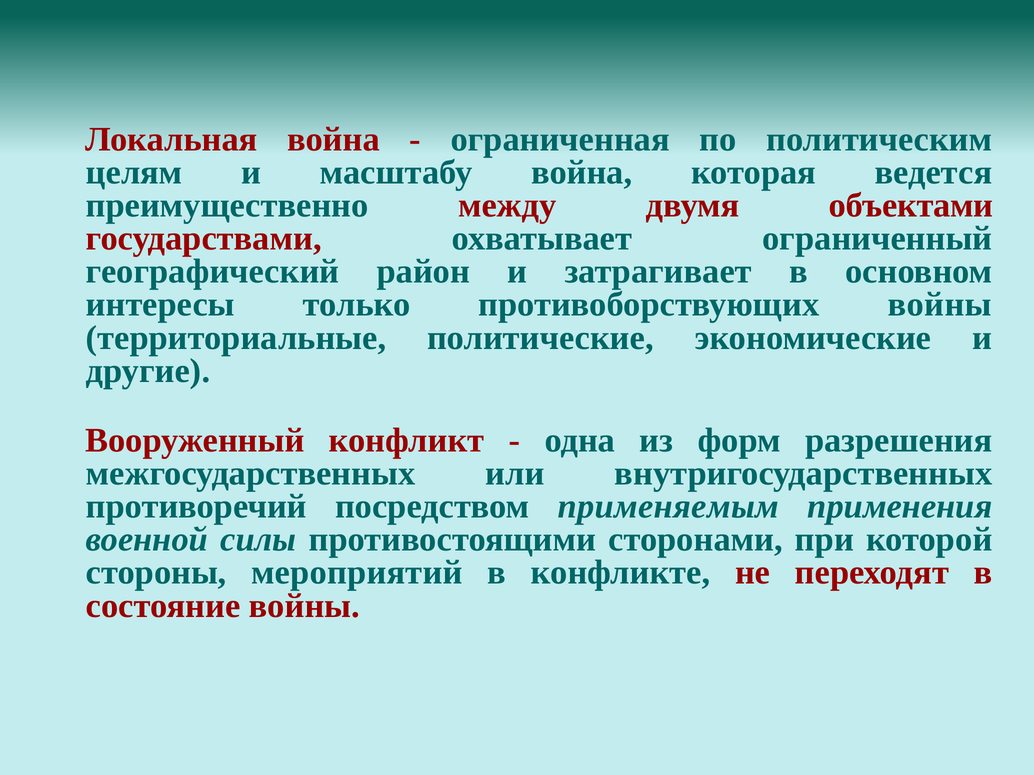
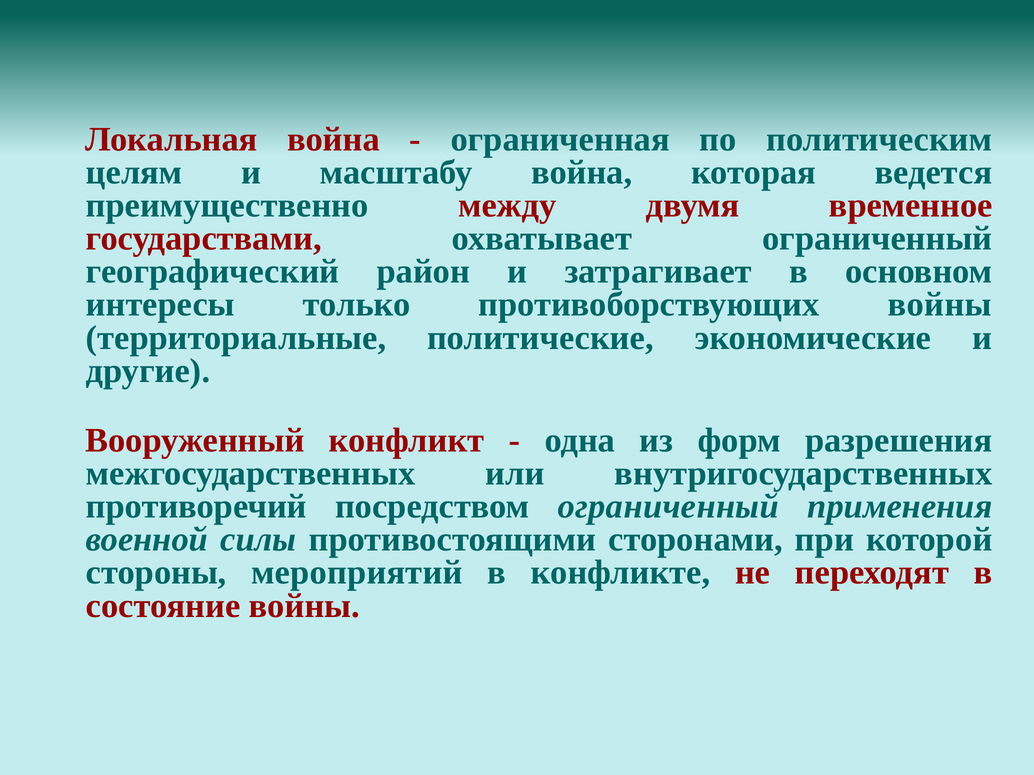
объектами: объектами -> временное (911, 205)
посредством применяемым: применяемым -> ограниченный (668, 507)
